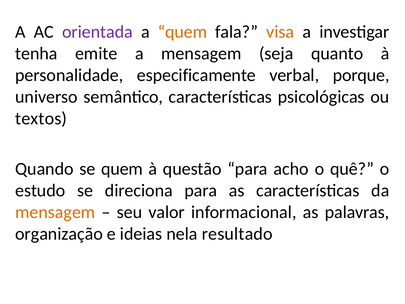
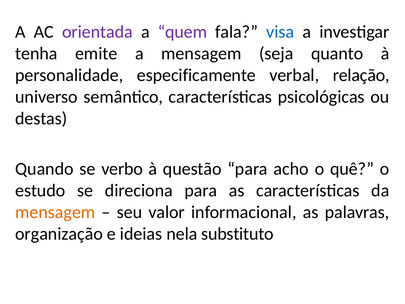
quem colour: orange -> purple (183, 32)
visa colour: orange -> blue (280, 32)
porque: porque -> relação (361, 75)
textos: textos -> destas (41, 118)
se quem: quem -> verbo (122, 169)
resultado: resultado -> substituto (237, 234)
